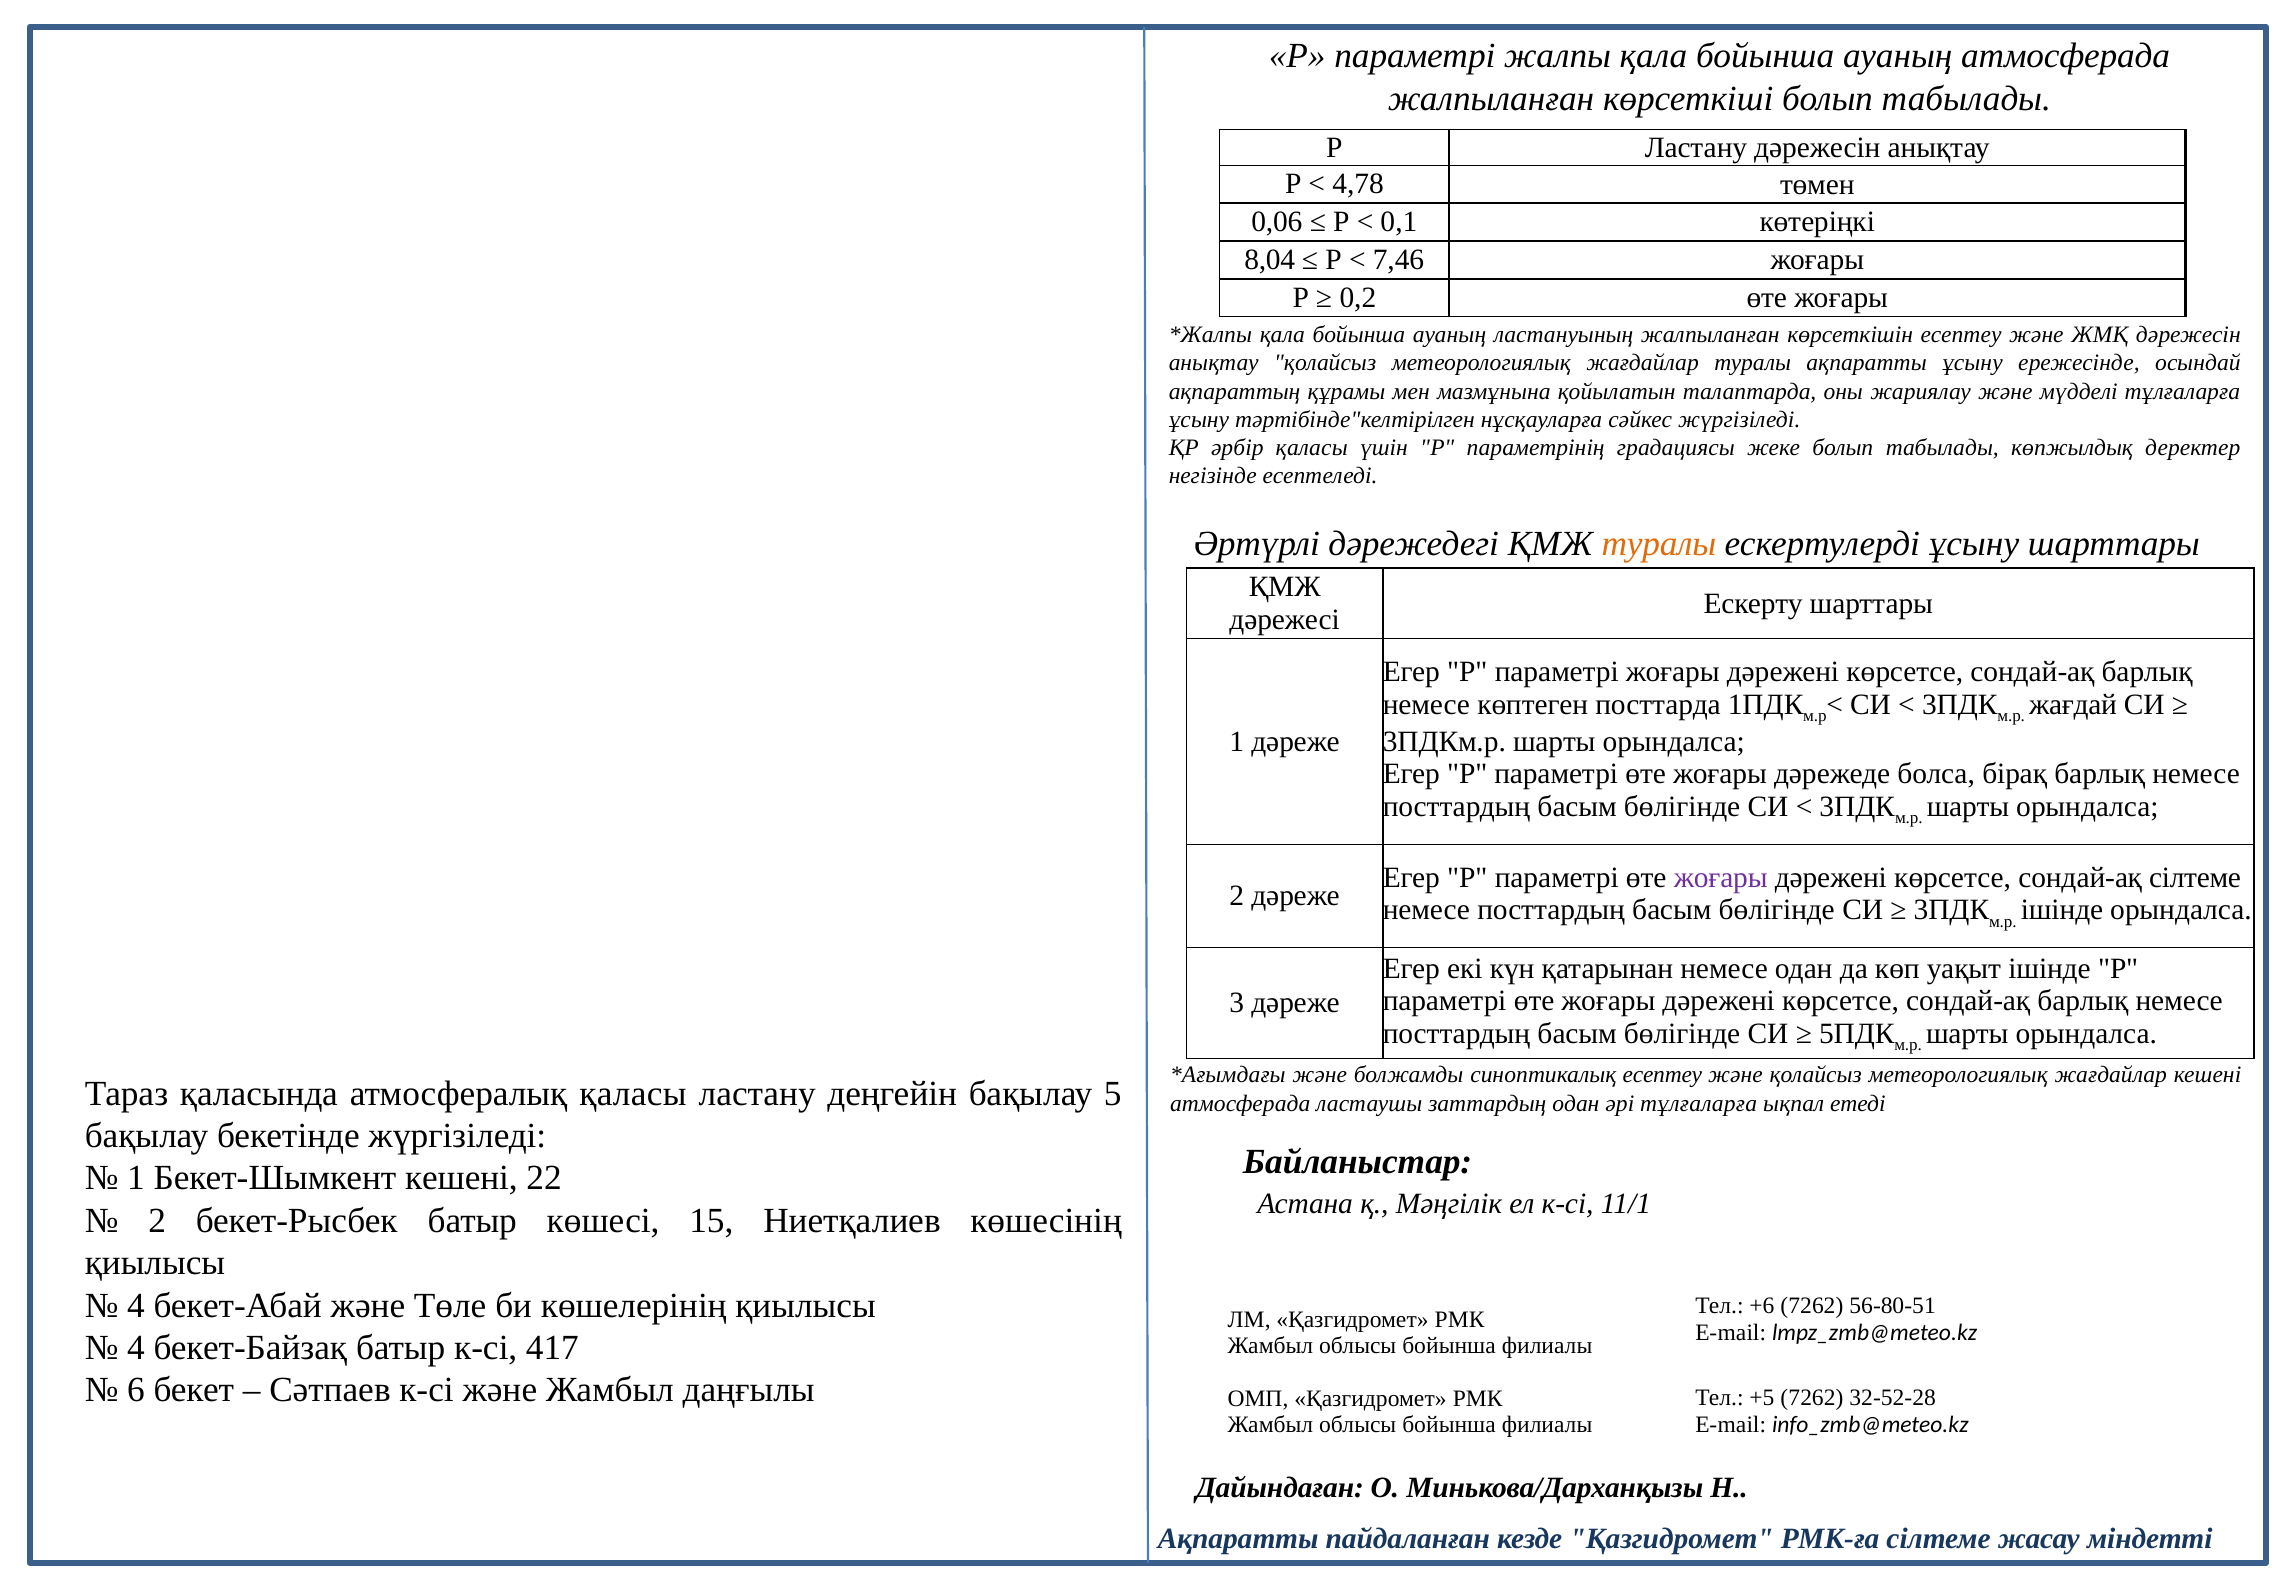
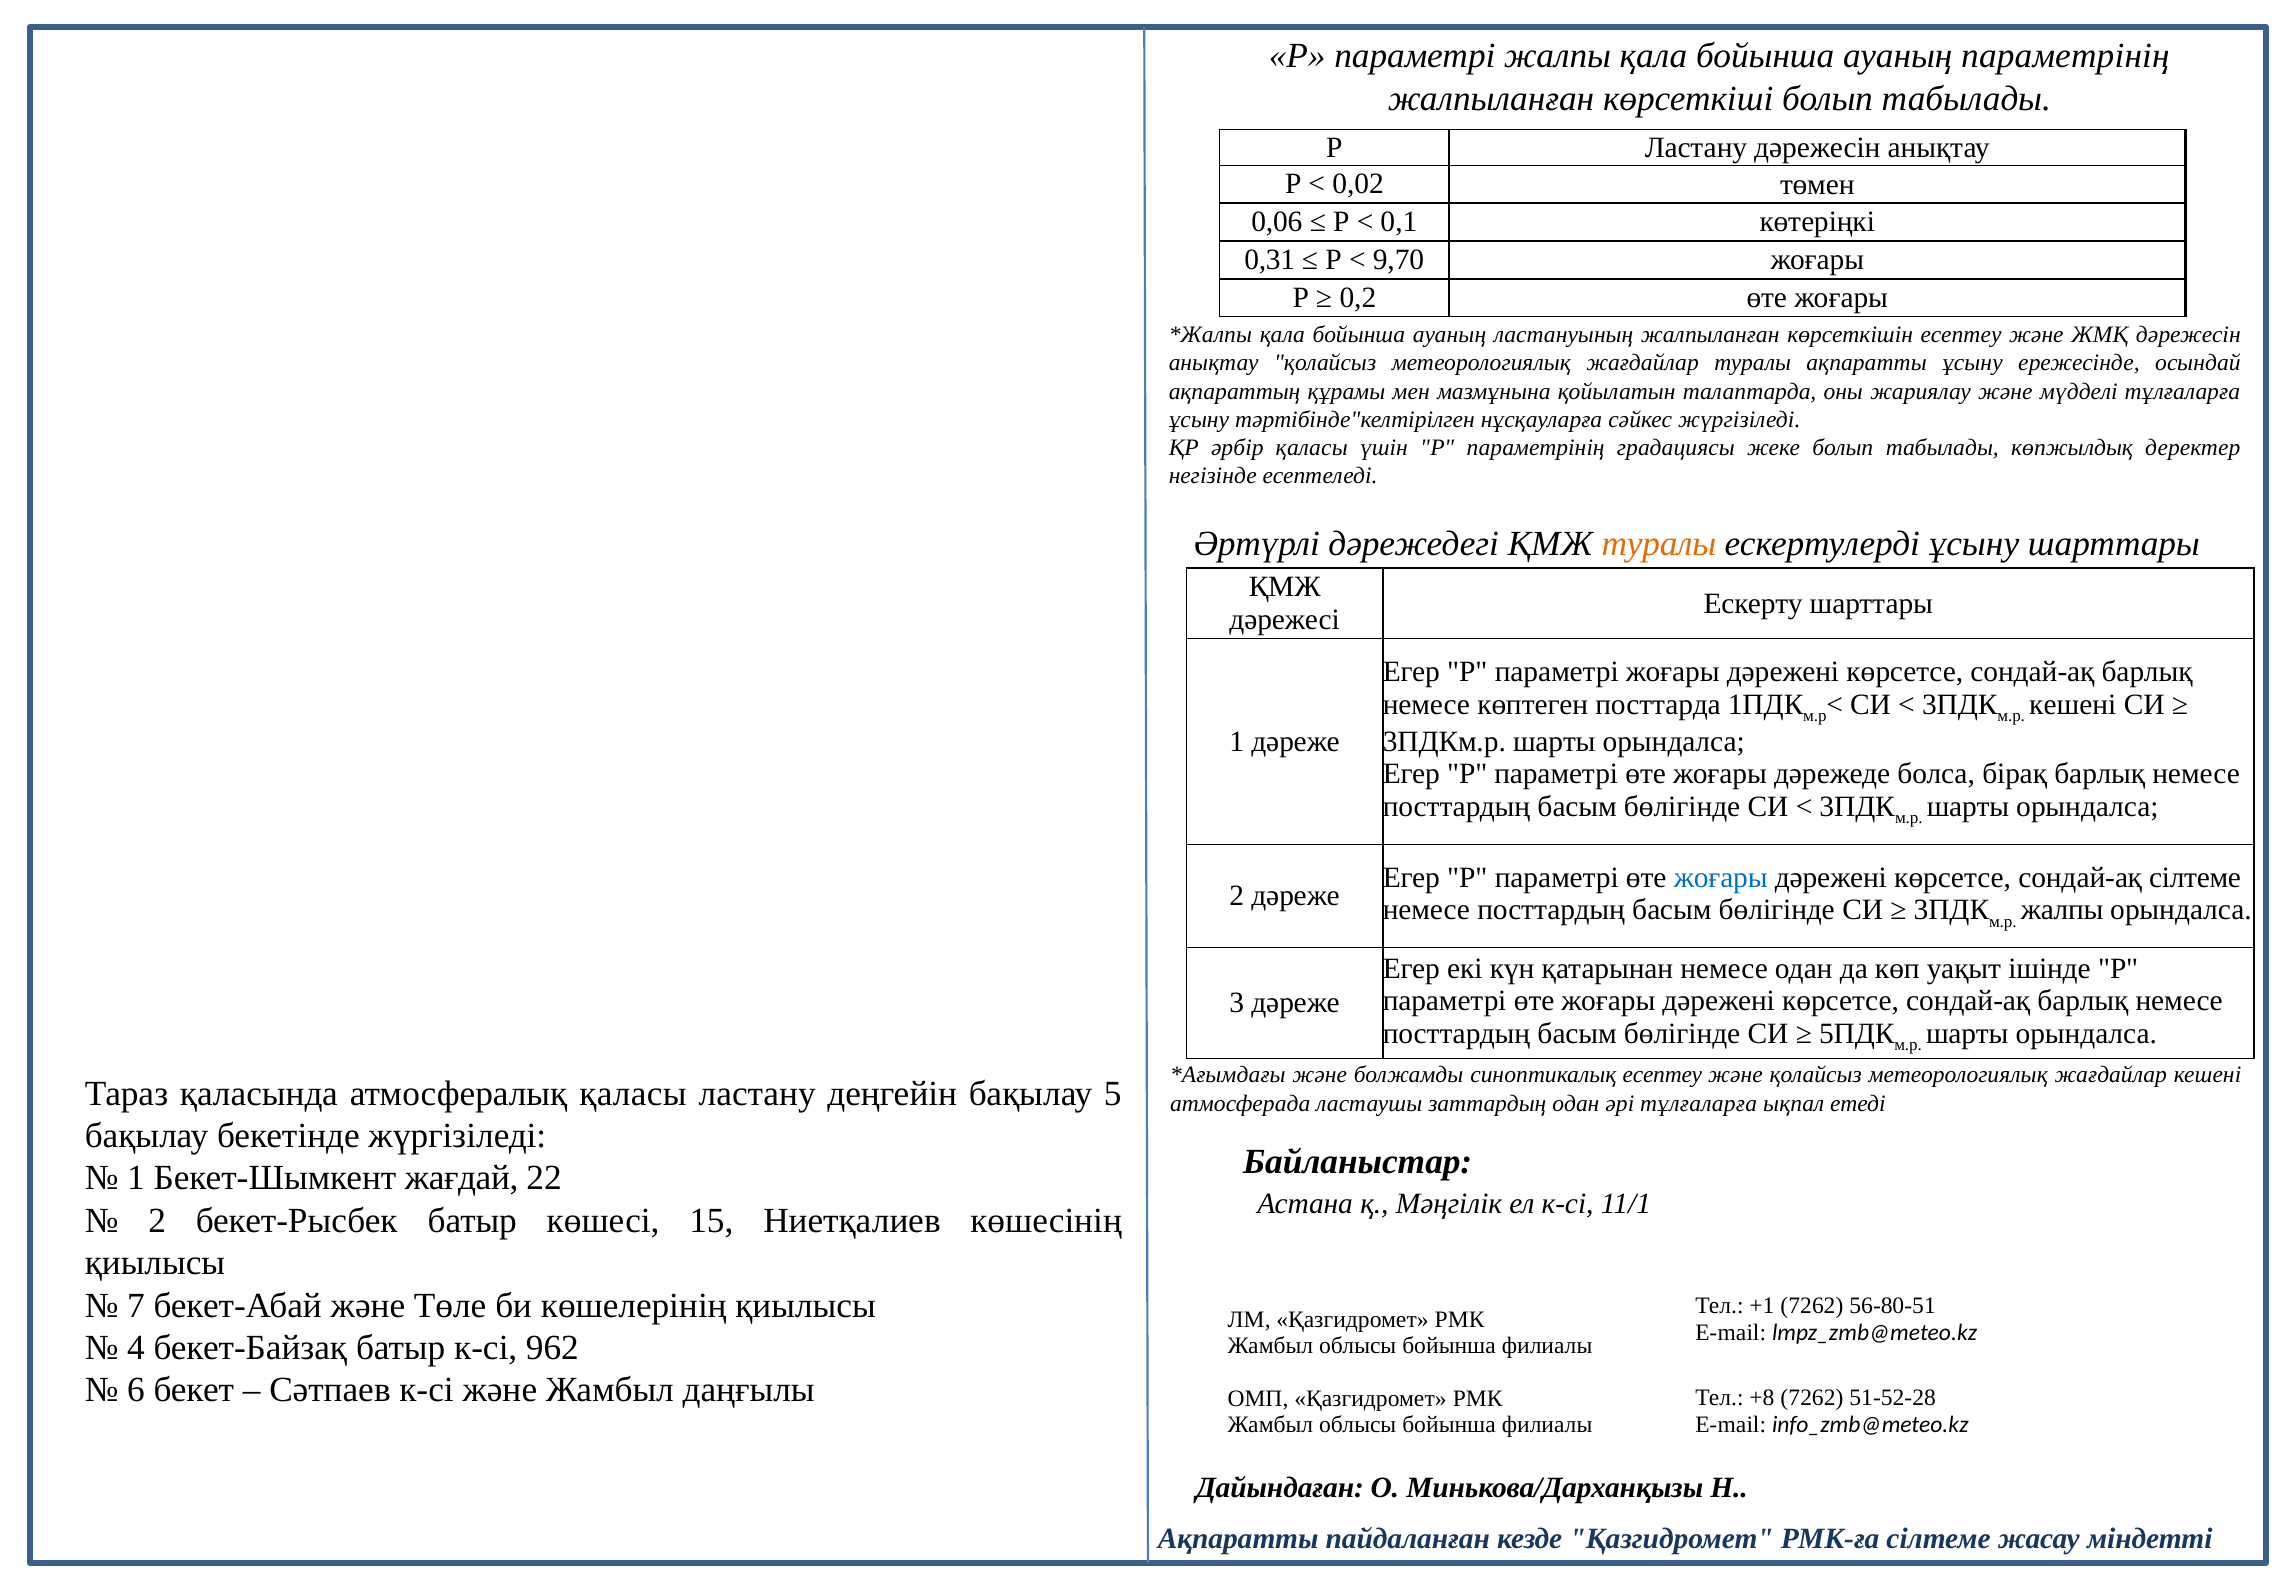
ауаның атмосферада: атмосферада -> параметрінің (2065, 56)
4,78: 4,78 -> 0,02 (1358, 184)
8,04: 8,04 -> 0,31 (1270, 260)
7,46: 7,46 -> 9,70 (1398, 260)
жағдай: жағдай -> кешені (2073, 704)
жоғары colour: purple -> blue (1721, 877)
ішінде: ішінде -> жалпы (2062, 910)
Бекет-Шымкент кешені: кешені -> жағдай (462, 1178)
4: 4 -> 7 (136, 1305)
+6: +6 -> +1 (1762, 1305)
417: 417 -> 962 (552, 1347)
+5: +5 -> +8 (1762, 1397)
32-52-28: 32-52-28 -> 51-52-28 (1893, 1397)
